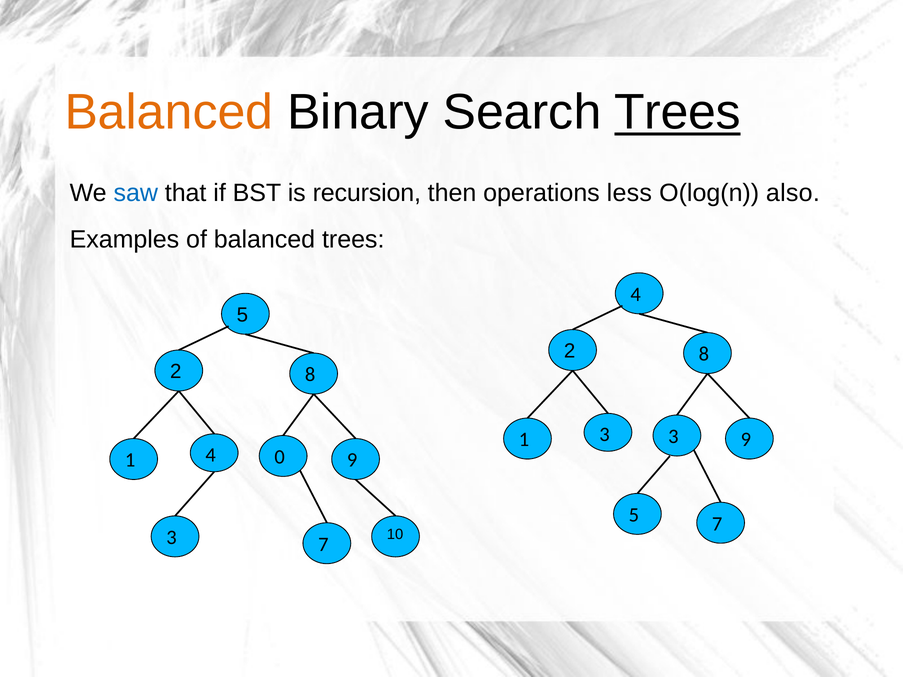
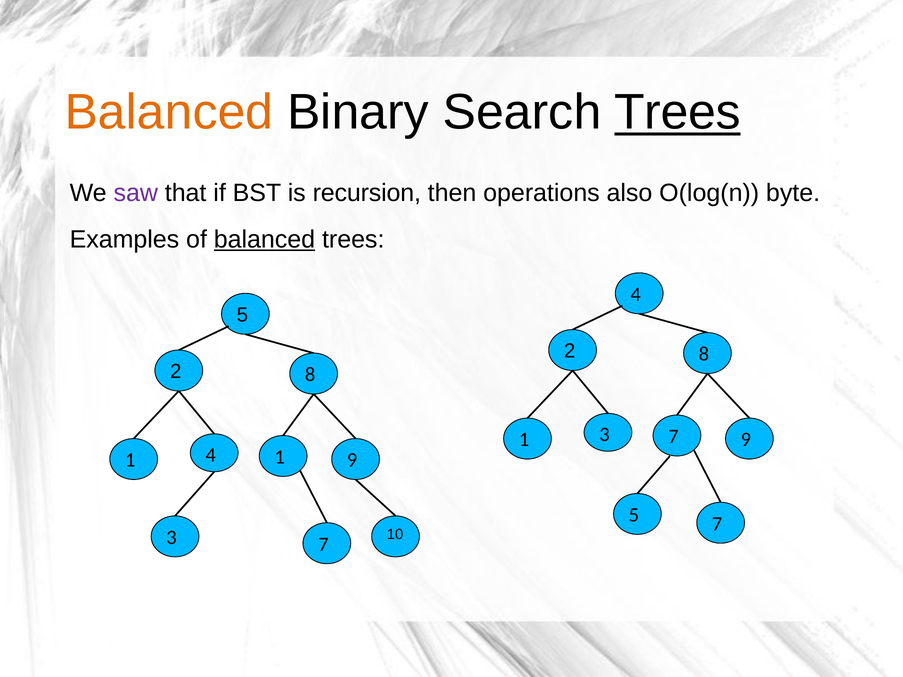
saw colour: blue -> purple (136, 193)
less: less -> also (629, 193)
also: also -> byte (793, 193)
balanced underline: none -> present (264, 239)
3 3: 3 -> 7 (673, 437)
4 0: 0 -> 1 (280, 457)
